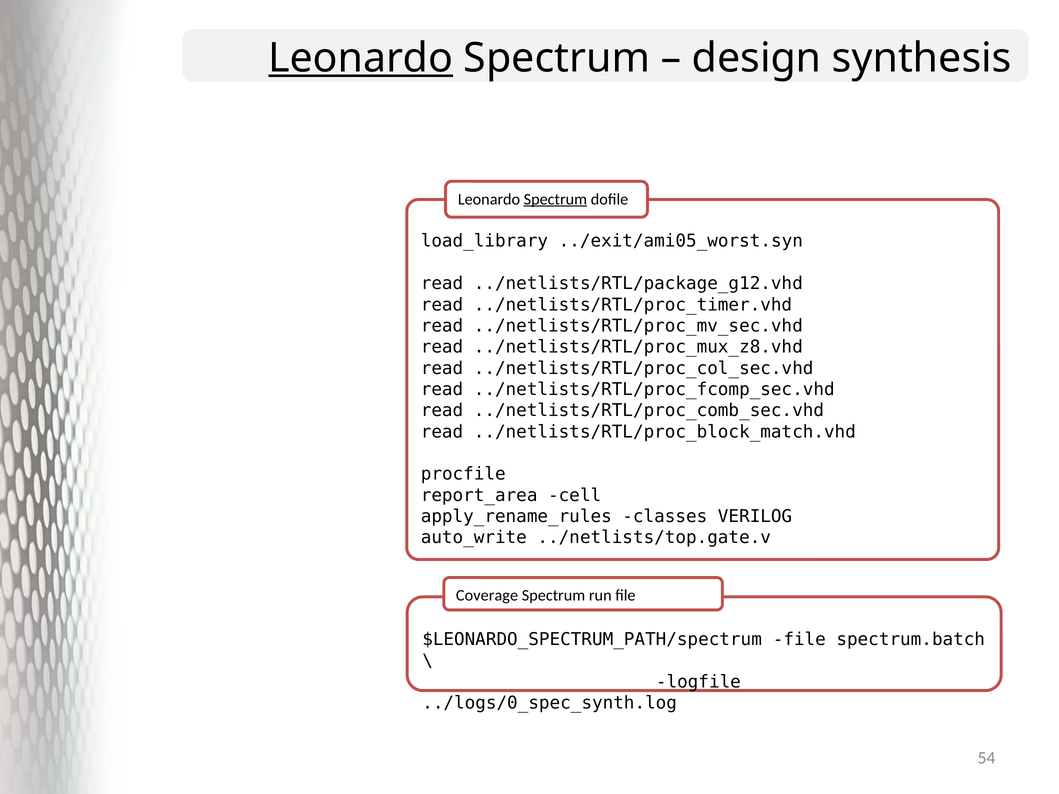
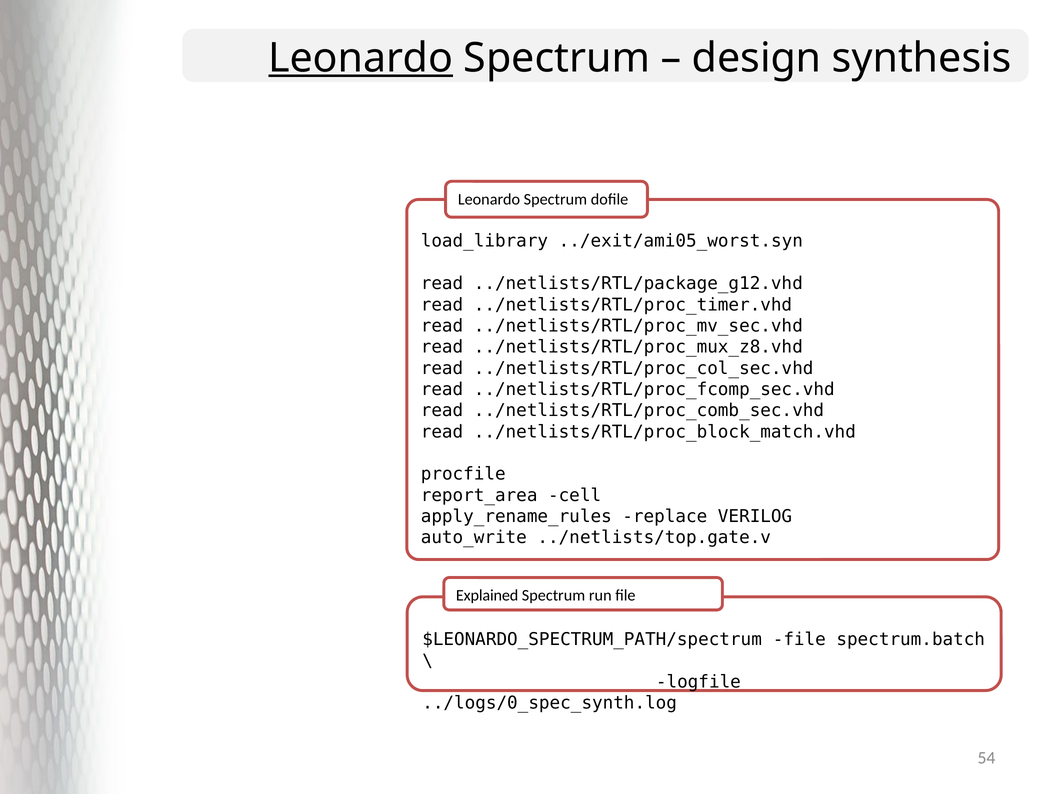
Spectrum underline: present -> none (555, 199)
classes: classes -> replace (665, 517)
Coverage: Coverage -> Explained (487, 595)
